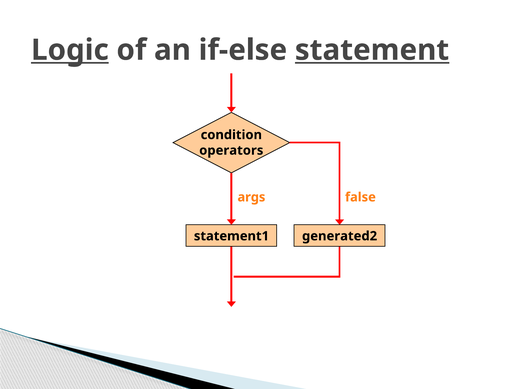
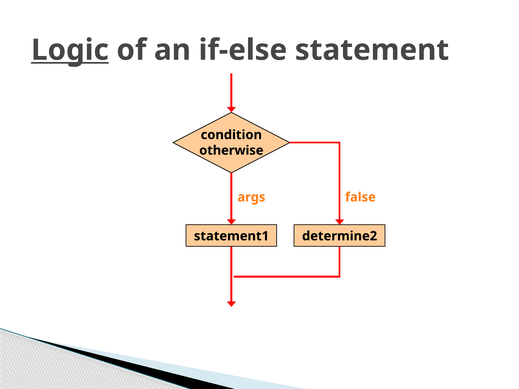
statement underline: present -> none (372, 50)
operators: operators -> otherwise (231, 150)
generated2: generated2 -> determine2 (340, 236)
